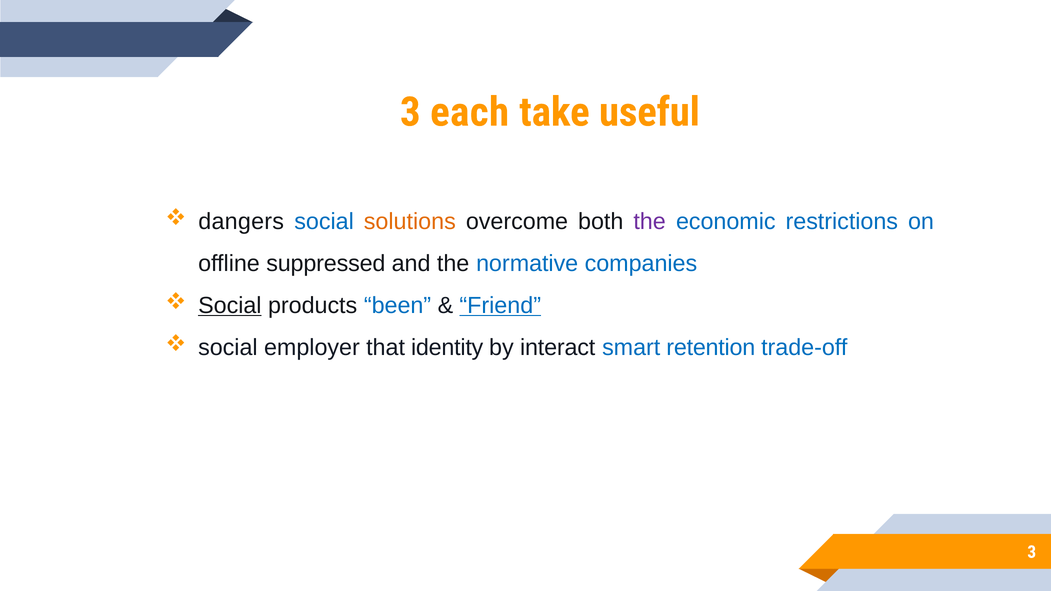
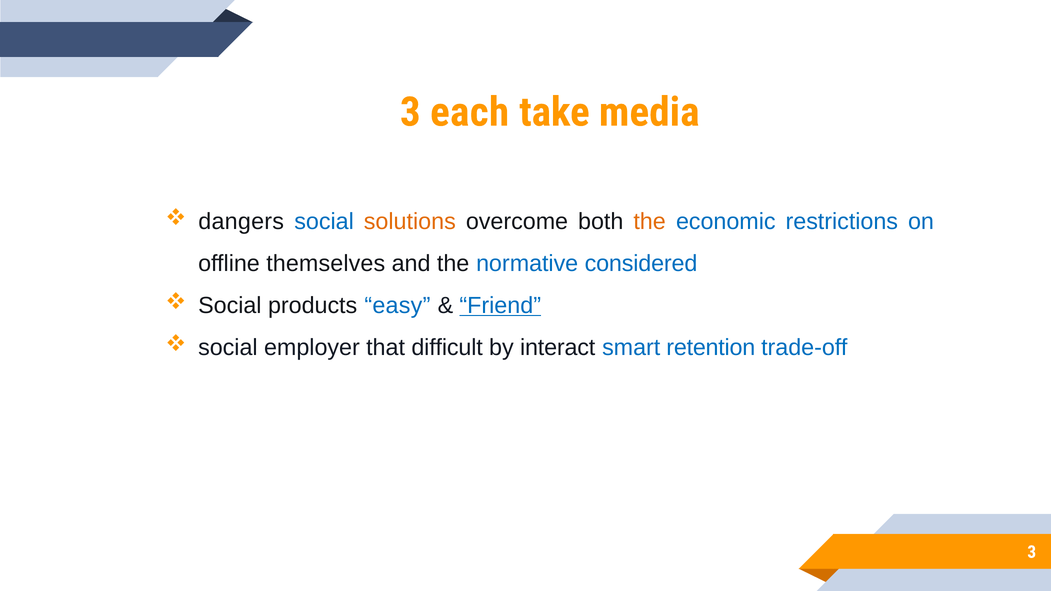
useful: useful -> media (649, 112)
the colour: purple -> orange (650, 222)
suppressed: suppressed -> themselves (326, 264)
companies: companies -> considered (641, 264)
Social underline: present -> none (230, 306)
been: been -> easy (397, 306)
identity: identity -> difficult (447, 348)
